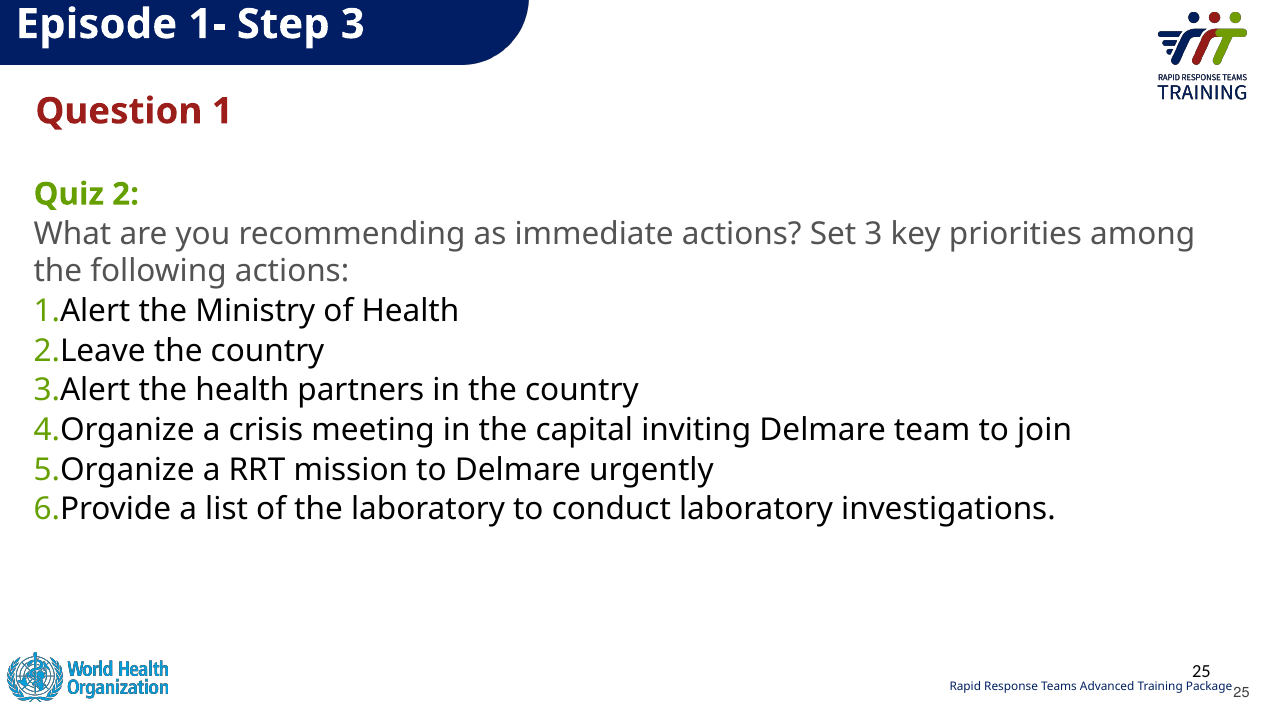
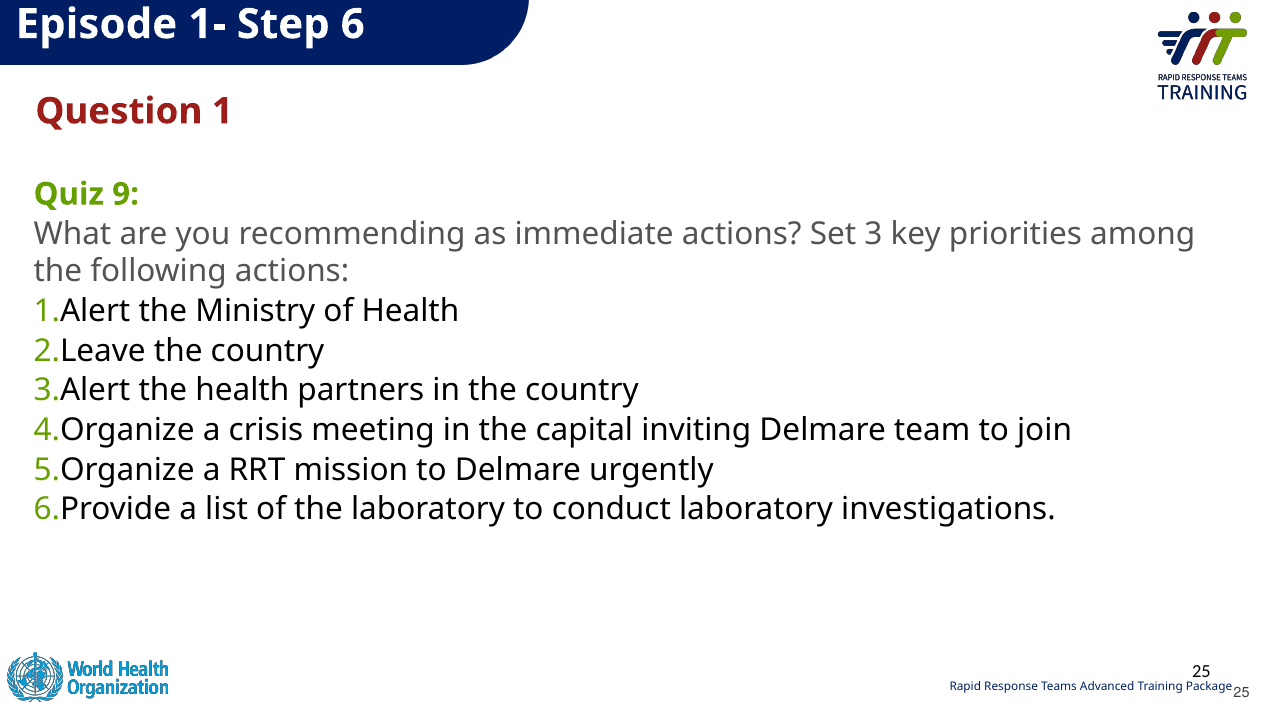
Step 3: 3 -> 6 (353, 24)
2: 2 -> 9 (126, 194)
